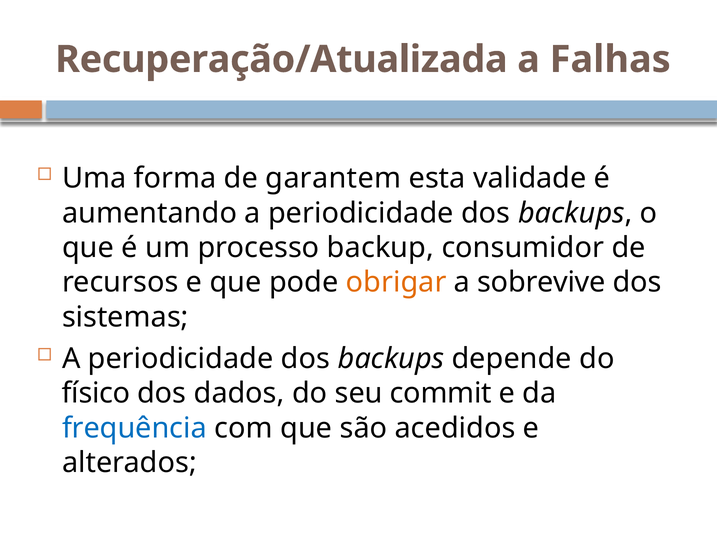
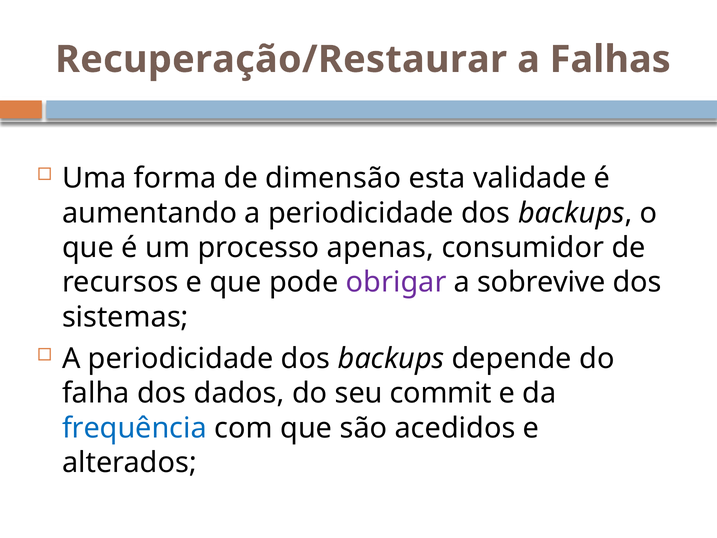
Recuperação/Atualizada: Recuperação/Atualizada -> Recuperação/Restaurar (281, 59)
garantem: garantem -> dimensão (333, 178)
backup: backup -> apenas (380, 248)
obrigar colour: orange -> purple (396, 282)
físico: físico -> falha (96, 393)
